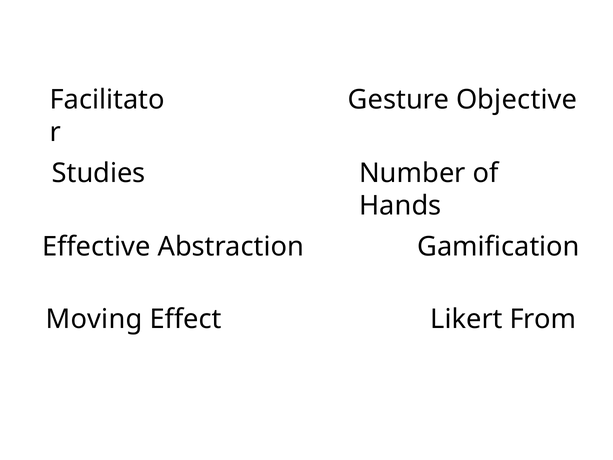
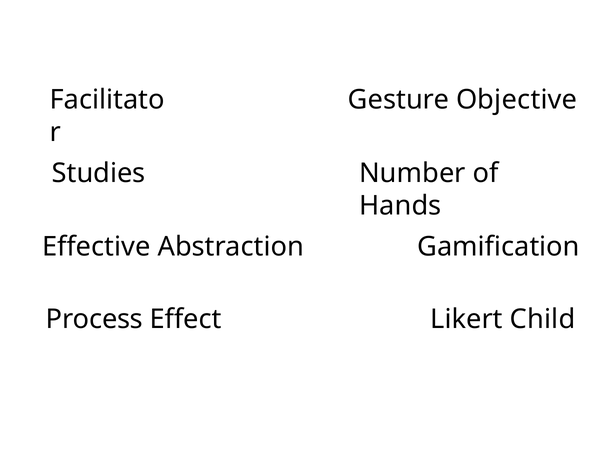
Moving: Moving -> Process (94, 319)
From: From -> Child (543, 319)
